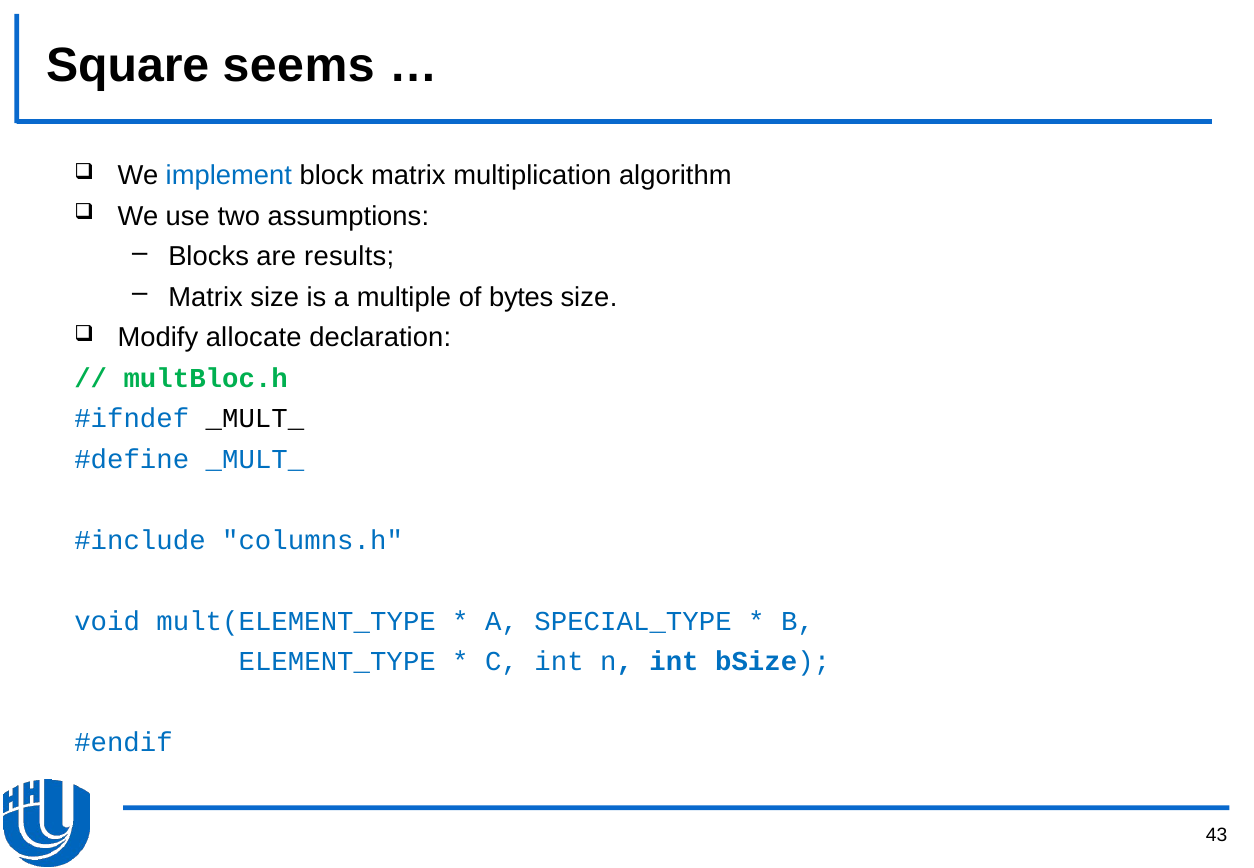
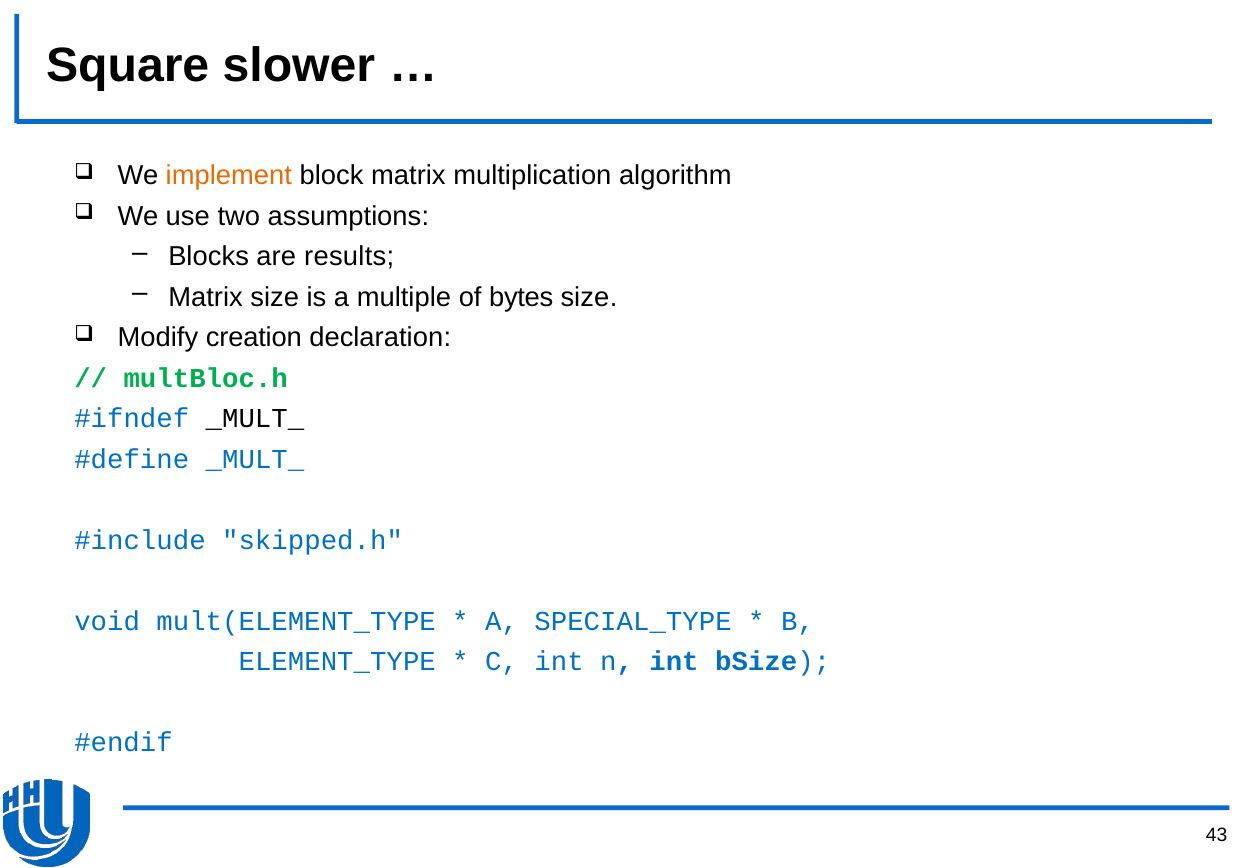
seems: seems -> slower (299, 65)
implement colour: blue -> orange (229, 176)
allocate: allocate -> creation (254, 338)
columns.h: columns.h -> skipped.h (313, 540)
